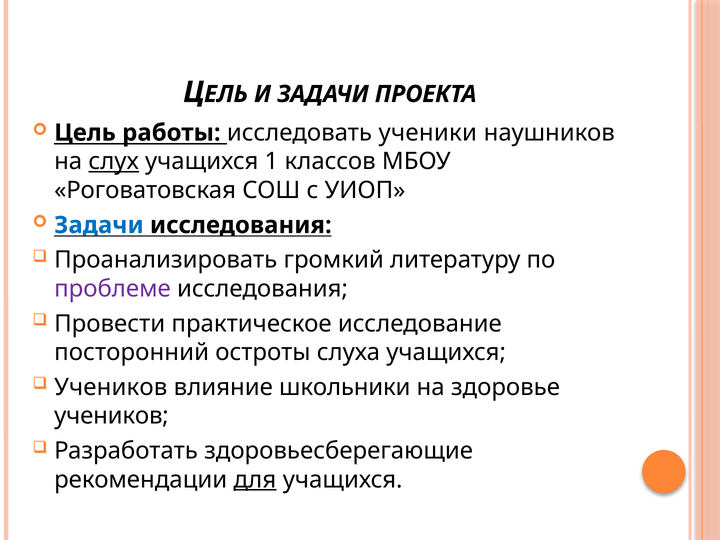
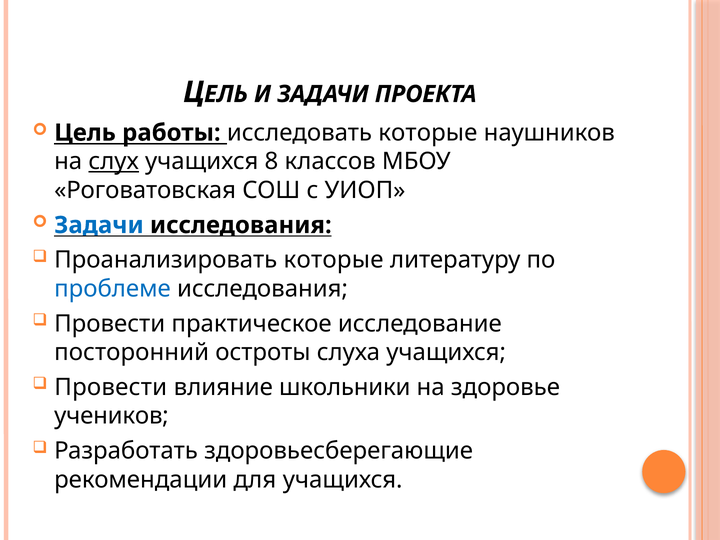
исследовать ученики: ученики -> которые (428, 133)
1: 1 -> 8 (271, 162)
Проанализировать громкий: громкий -> которые (334, 260)
проблеме colour: purple -> blue (112, 289)
Учеников: Учеников -> Провести (111, 387)
для underline: present -> none (255, 480)
